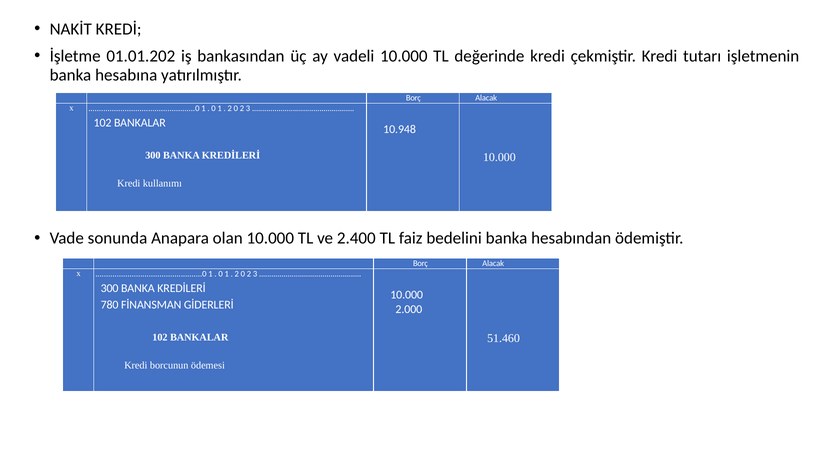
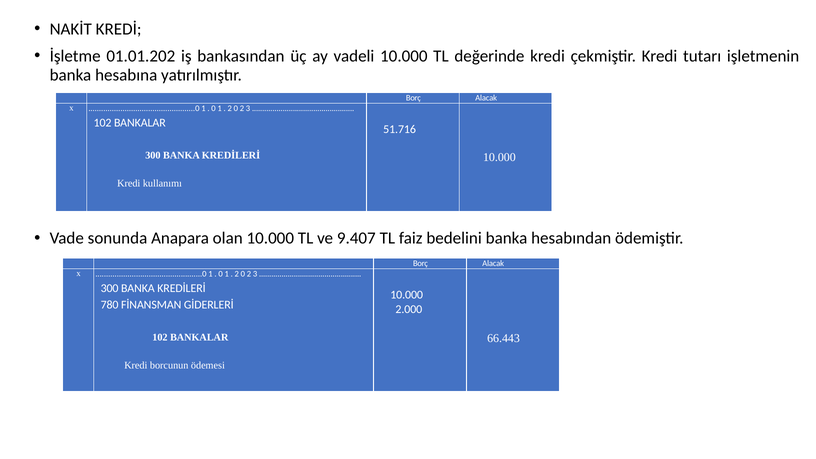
10.948: 10.948 -> 51.716 (400, 129)
2.400: 2.400 -> 9.407 (356, 238)
51.460: 51.460 -> 66.443 (504, 338)
